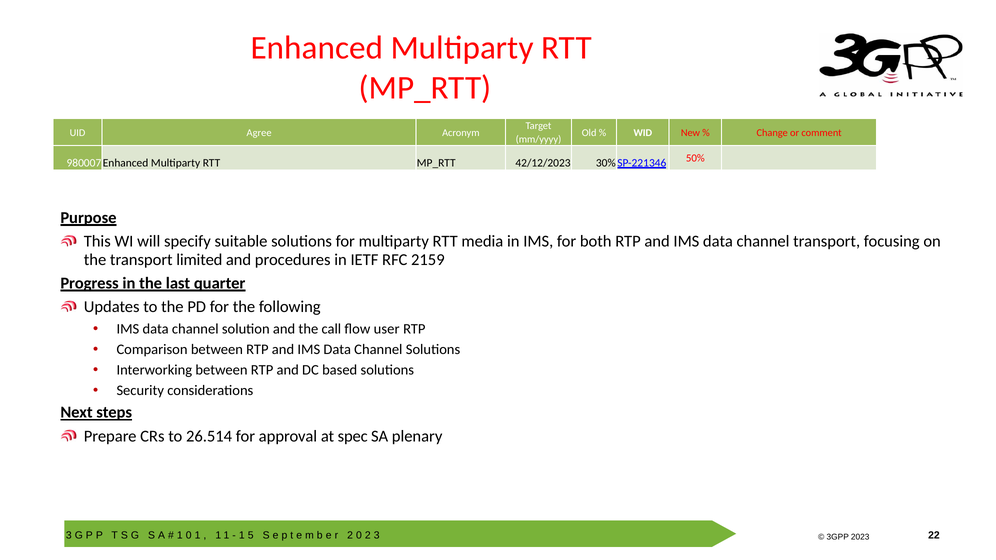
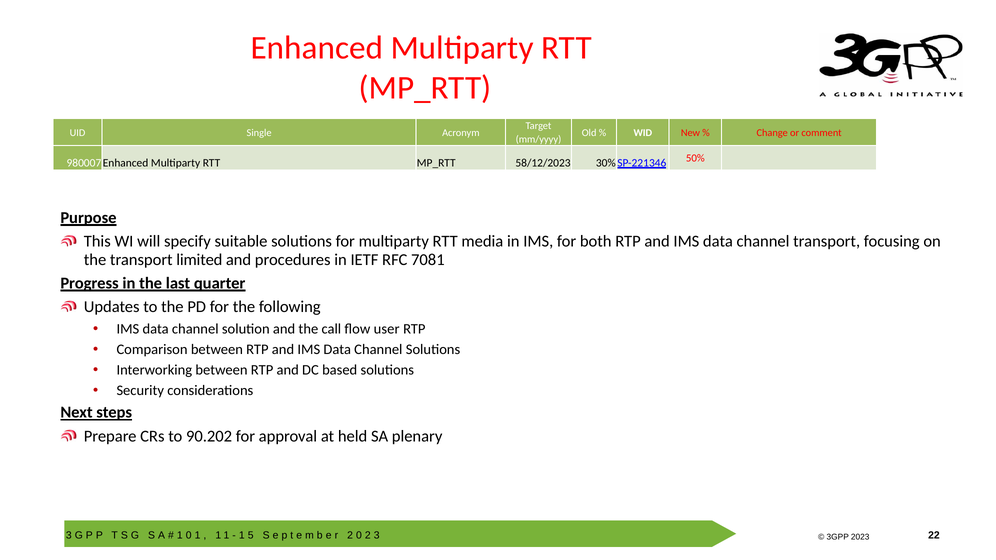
Agree: Agree -> Single (259, 133)
42/12/2023: 42/12/2023 -> 58/12/2023 (543, 163)
2159: 2159 -> 7081 (428, 260)
26.514: 26.514 -> 90.202 (209, 436)
spec: spec -> held (353, 436)
